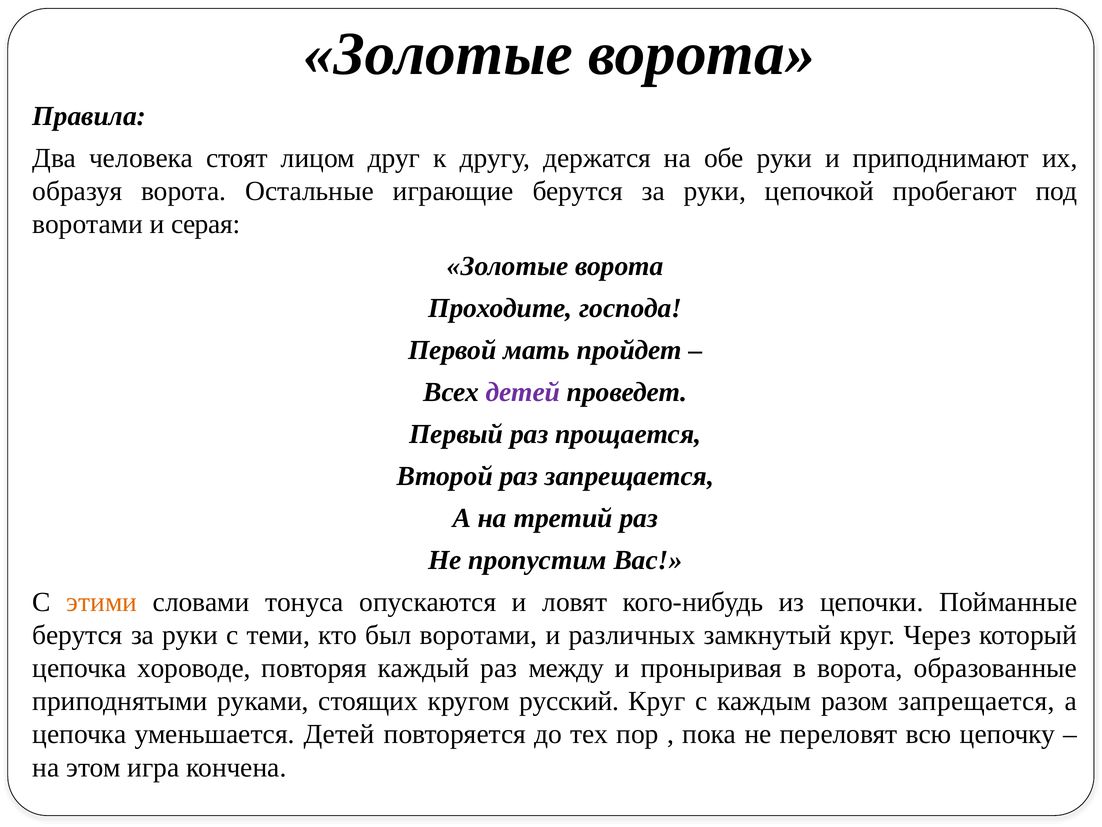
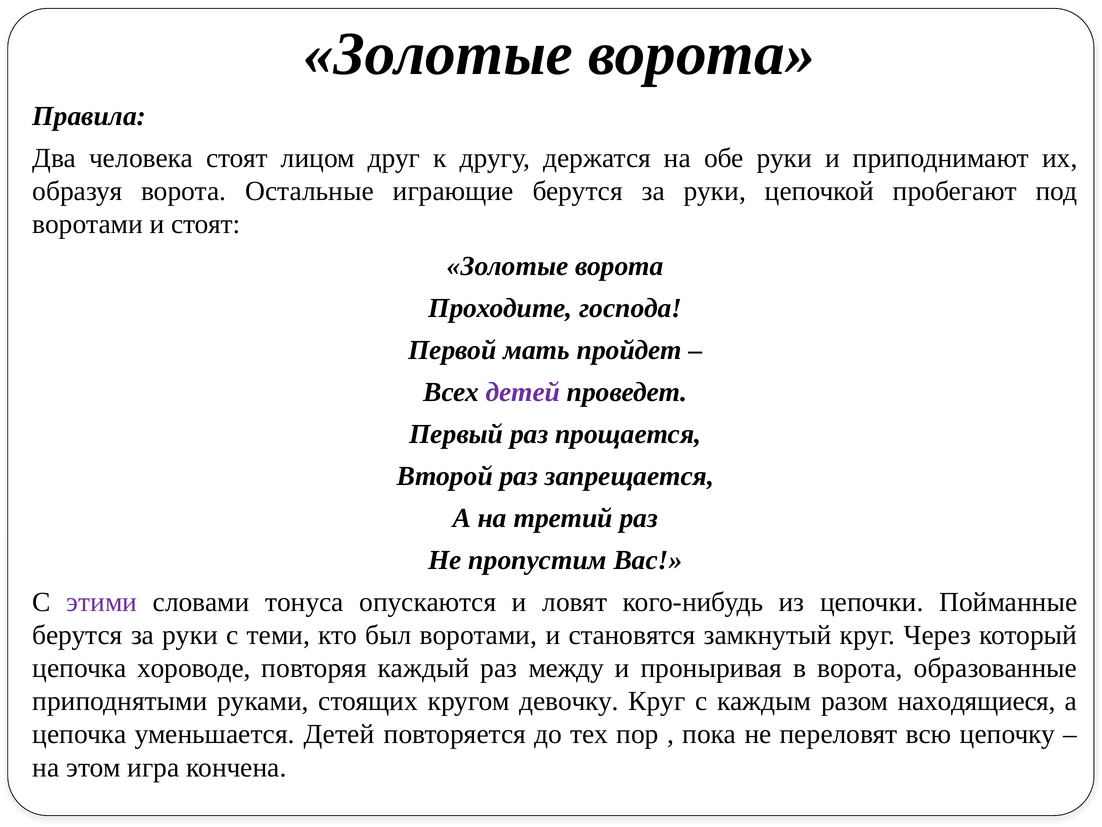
и серая: серая -> стоят (206, 224)
этими colour: orange -> purple (102, 602)
различных: различных -> становятся (632, 635)
русский: русский -> девочку (569, 701)
разом запрещается: запрещается -> находящиеся (977, 701)
